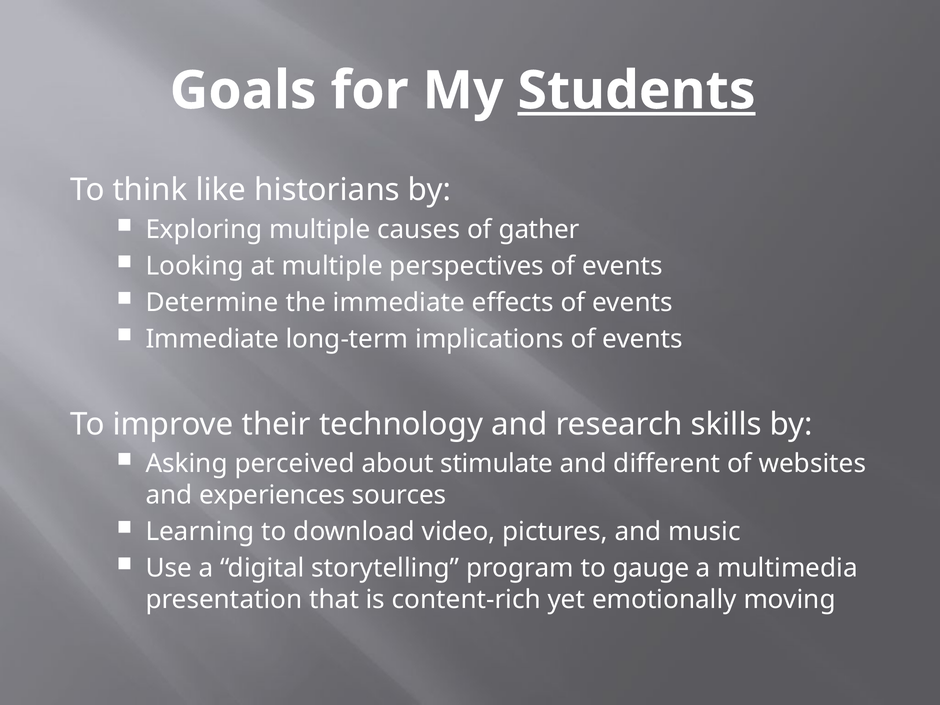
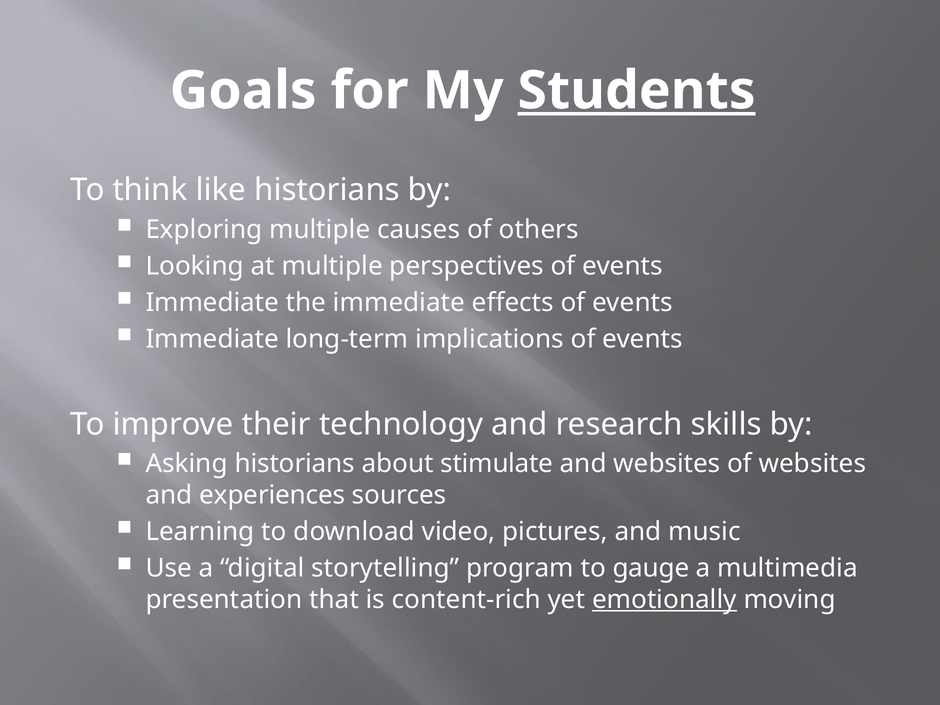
gather: gather -> others (539, 229)
Determine: Determine -> Immediate (212, 303)
Asking perceived: perceived -> historians (295, 464)
and different: different -> websites (667, 464)
emotionally underline: none -> present (664, 600)
